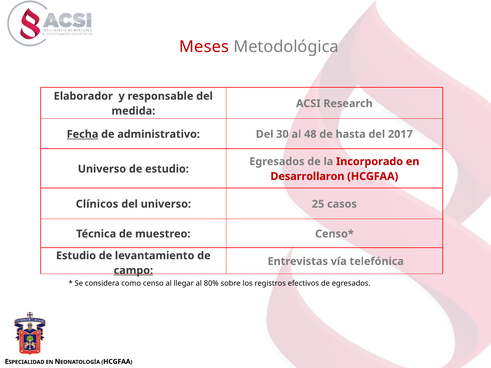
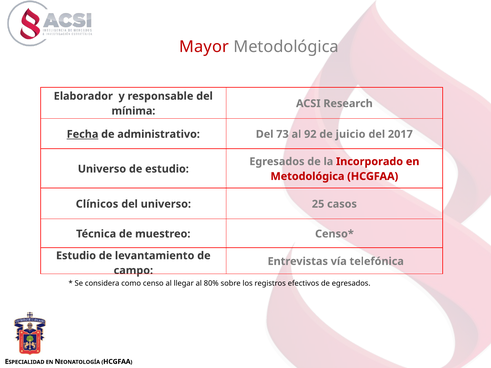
Meses: Meses -> Mayor (204, 47)
medida: medida -> mínima (133, 111)
30: 30 -> 73 (282, 134)
48: 48 -> 92 (310, 134)
hasta: hasta -> juicio (351, 134)
Desarrollaron: Desarrollaron -> Metodológica (307, 176)
campo underline: present -> none (133, 271)
